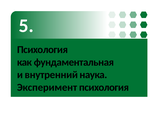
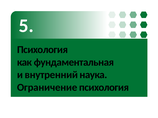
Эксперимент: Эксперимент -> Ограничение (47, 88)
